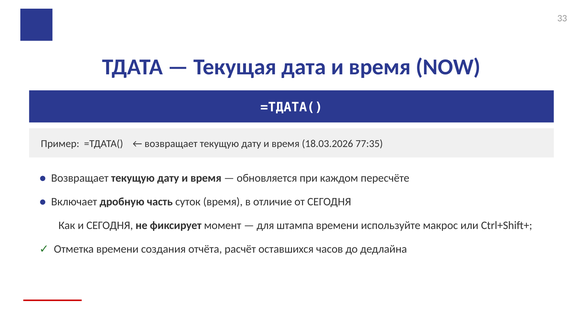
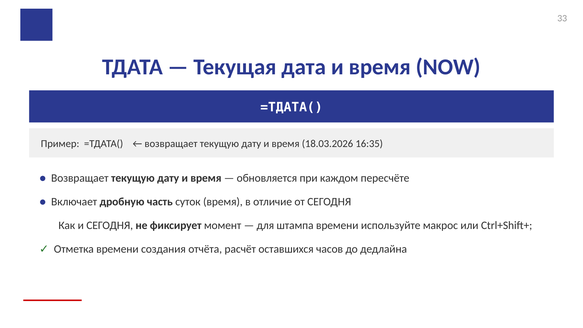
77:35: 77:35 -> 16:35 (369, 144)
